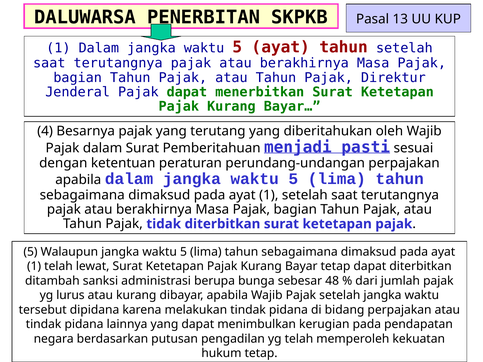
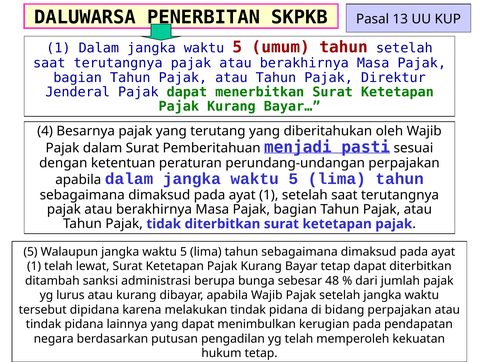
5 ayat: ayat -> umum (281, 47)
